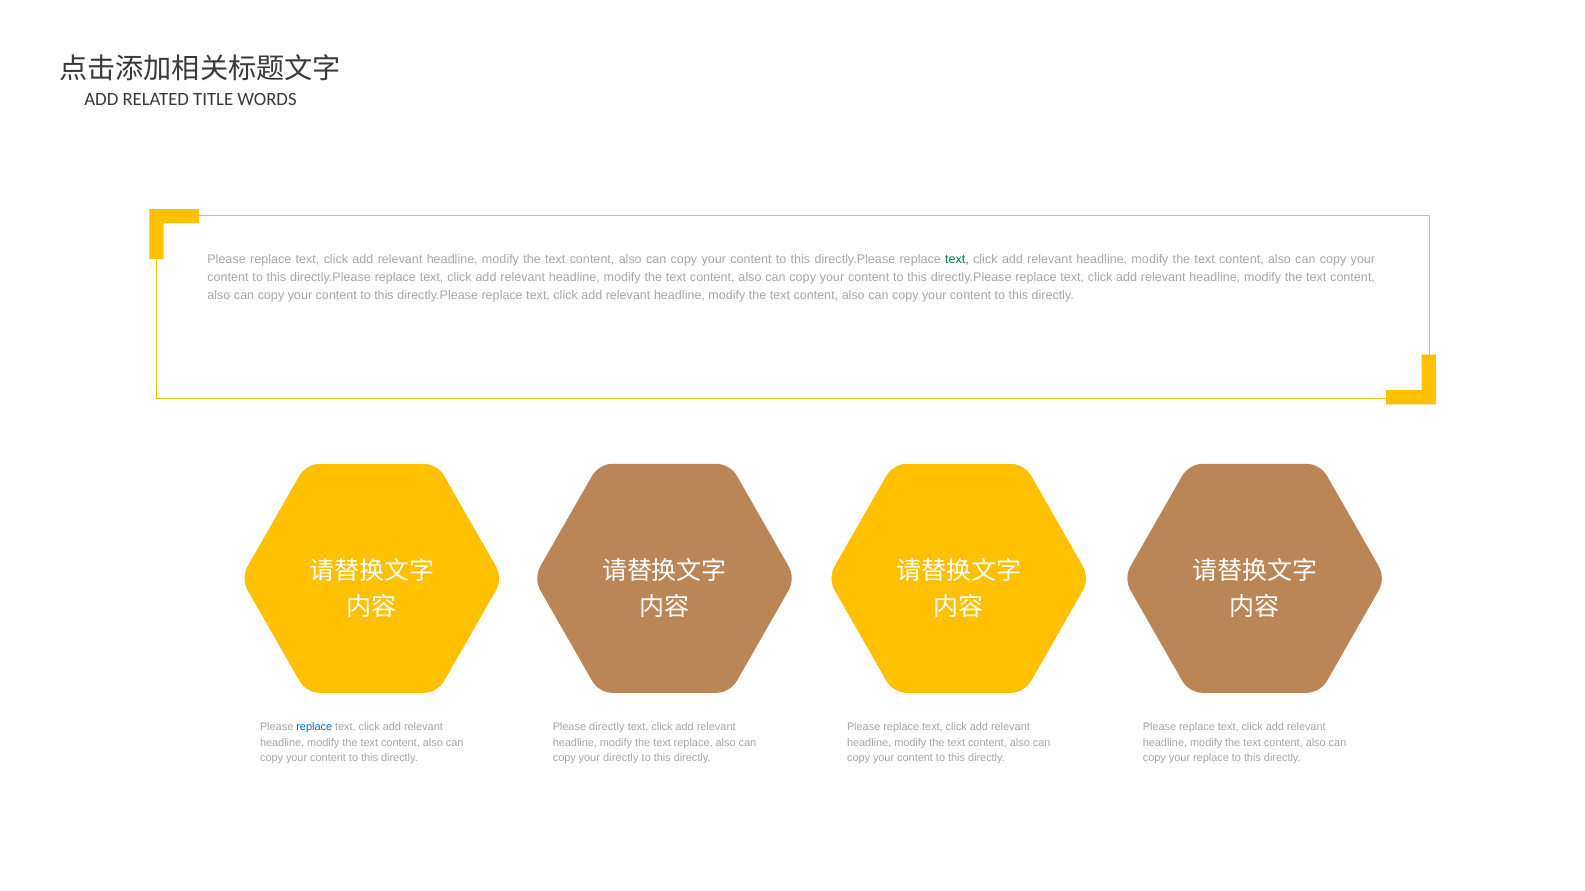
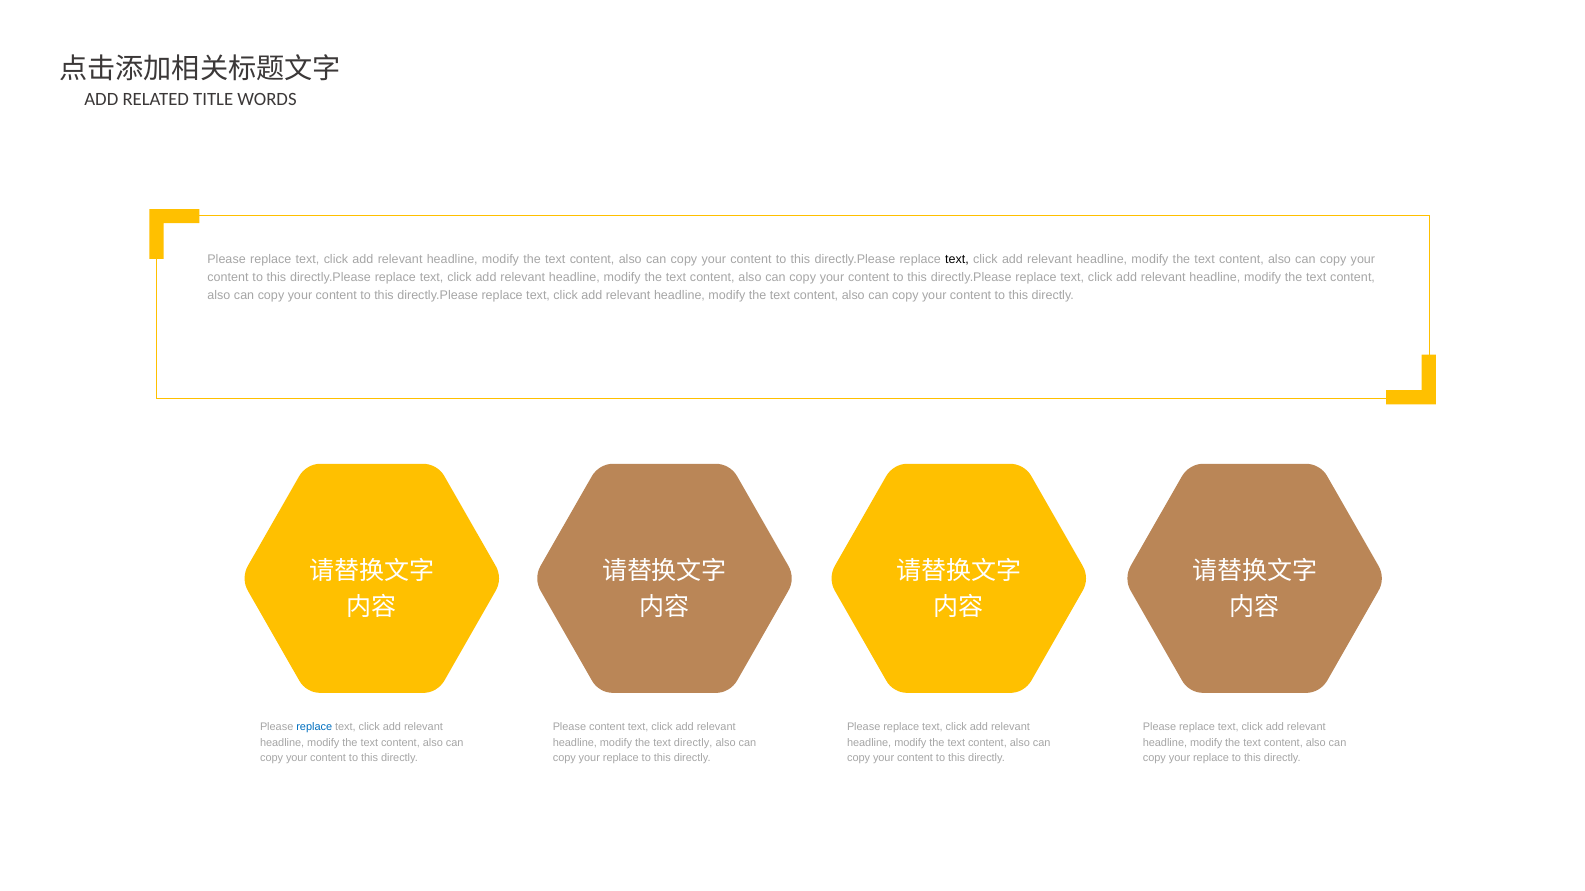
text colour: green -> black (957, 260)
Please directly: directly -> content (607, 727)
text replace: replace -> directly (693, 743)
directly: directly -> replace (621, 759)
